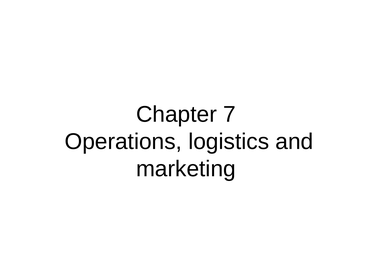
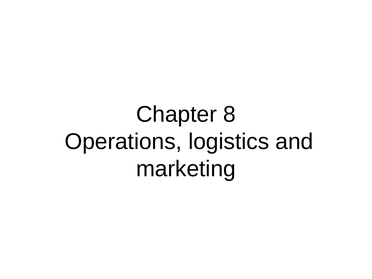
7: 7 -> 8 (230, 114)
